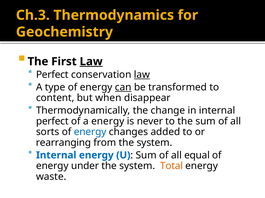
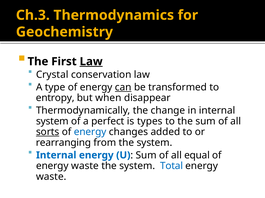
Perfect: Perfect -> Crystal (52, 75)
law underline: present -> none (142, 75)
content: content -> entropy (55, 98)
perfect: perfect -> system (52, 122)
a energy: energy -> perfect (108, 122)
never: never -> types (150, 122)
sorts underline: none -> present (48, 132)
under: under -> waste (85, 166)
Total colour: orange -> blue (172, 166)
